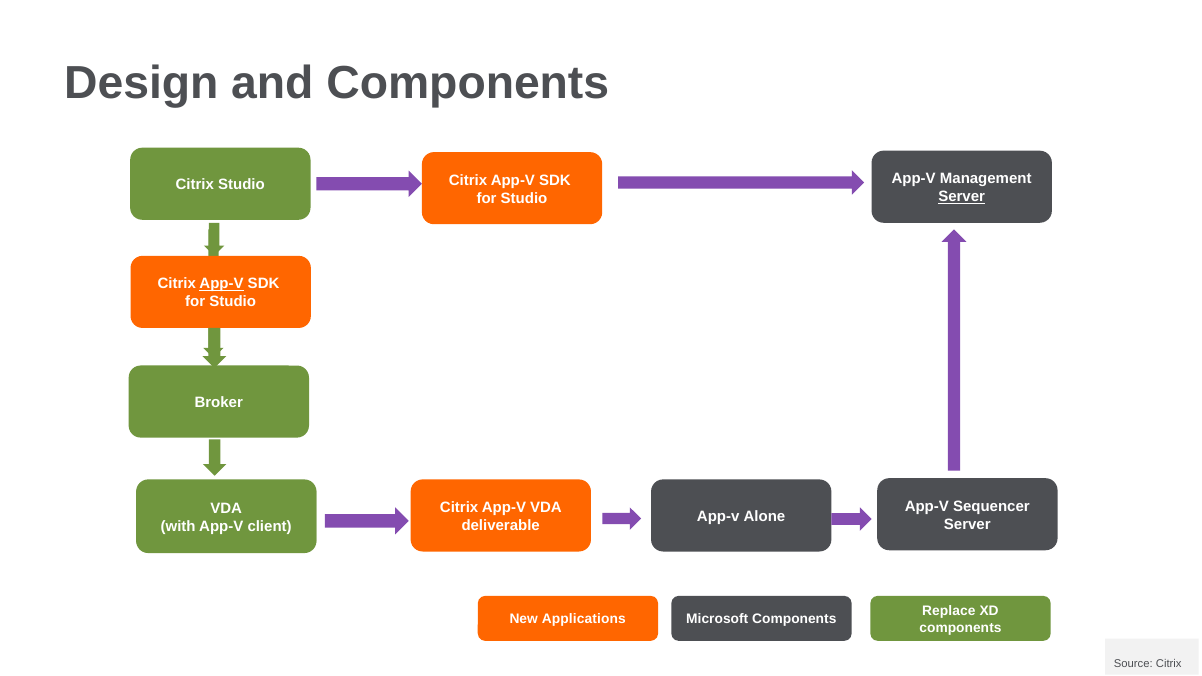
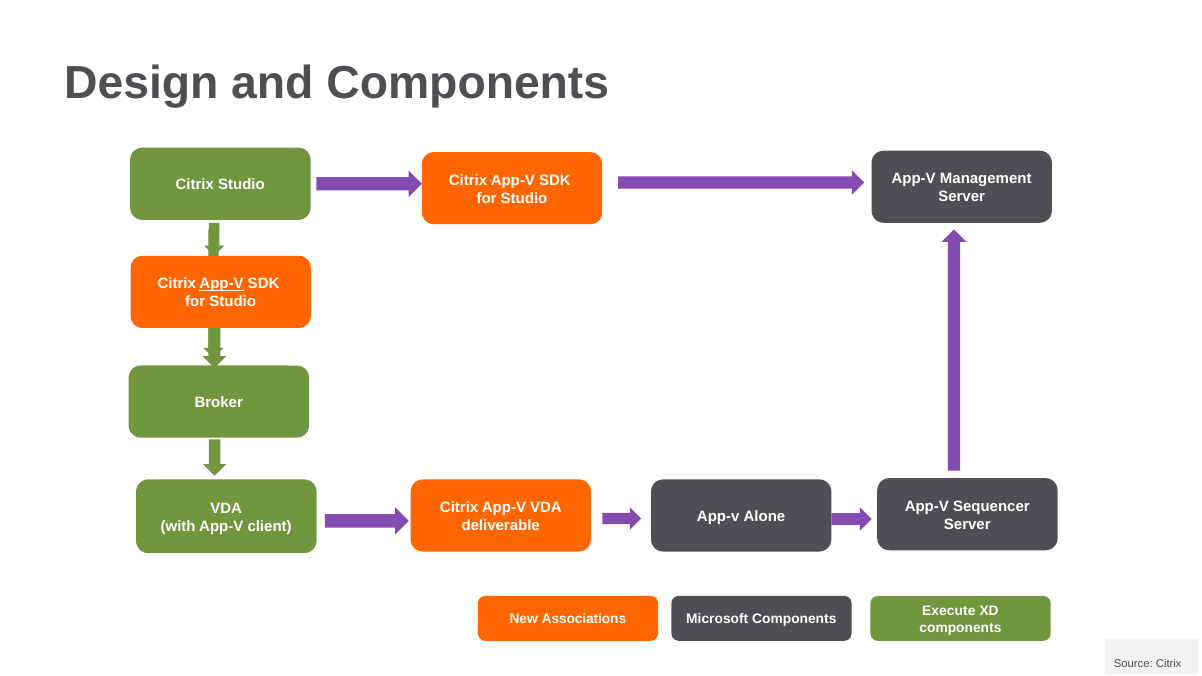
Server underline: present -> none (962, 197)
Replace: Replace -> Execute (949, 611)
Applications: Applications -> Associations (584, 620)
